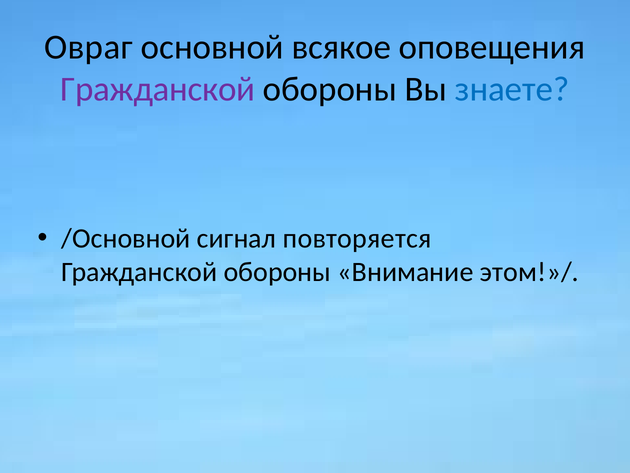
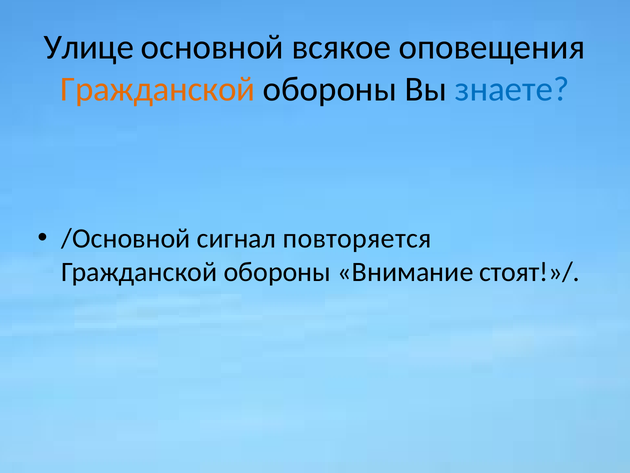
Овраг: Овраг -> Улице (89, 47)
Гражданской colour: purple -> orange (158, 89)
этом!»/: этом!»/ -> стоят!»/ (530, 272)
